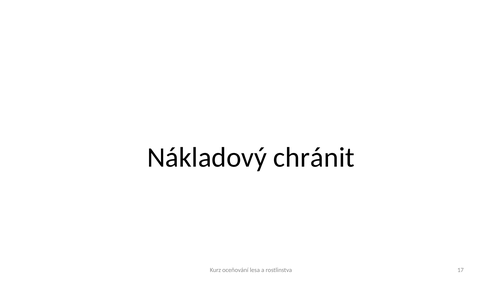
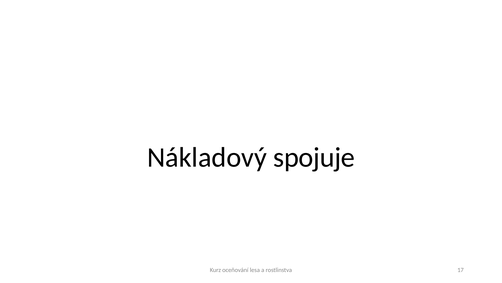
chránit: chránit -> spojuje (314, 157)
